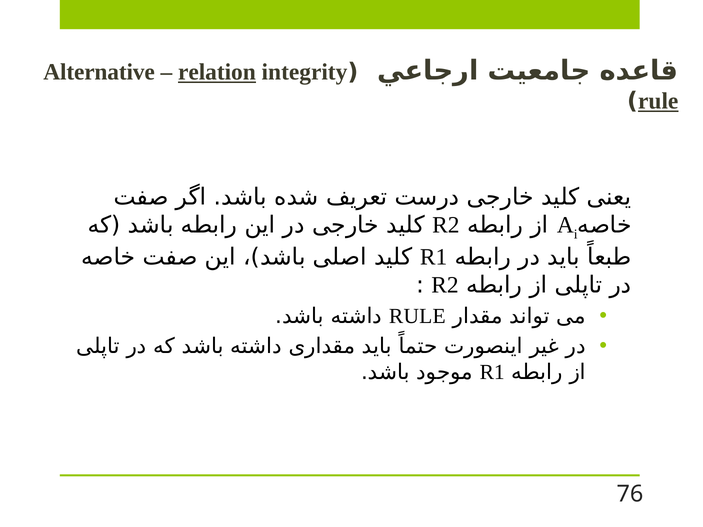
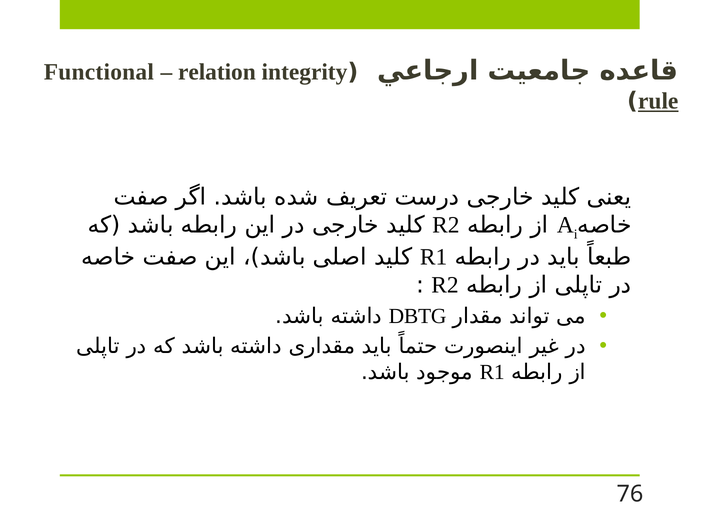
Alternative: Alternative -> Functional (99, 72)
relation underline: present -> none (217, 72)
RULE: RULE -> DBTG (418, 316)
